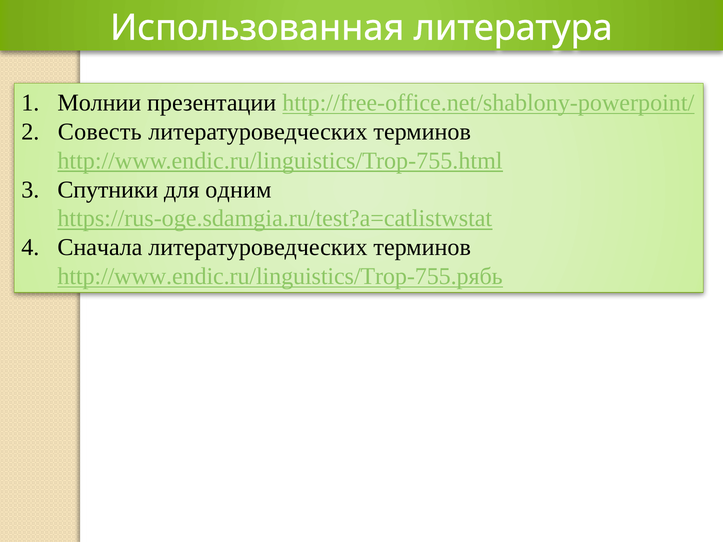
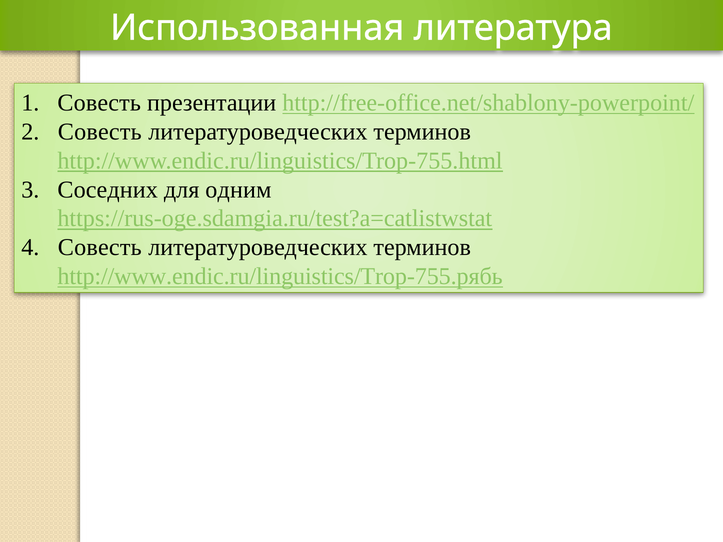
Молнии: Молнии -> Совесть (99, 103)
Спутники: Спутники -> Соседних (108, 190)
Сначала: Сначала -> Совесть (100, 248)
